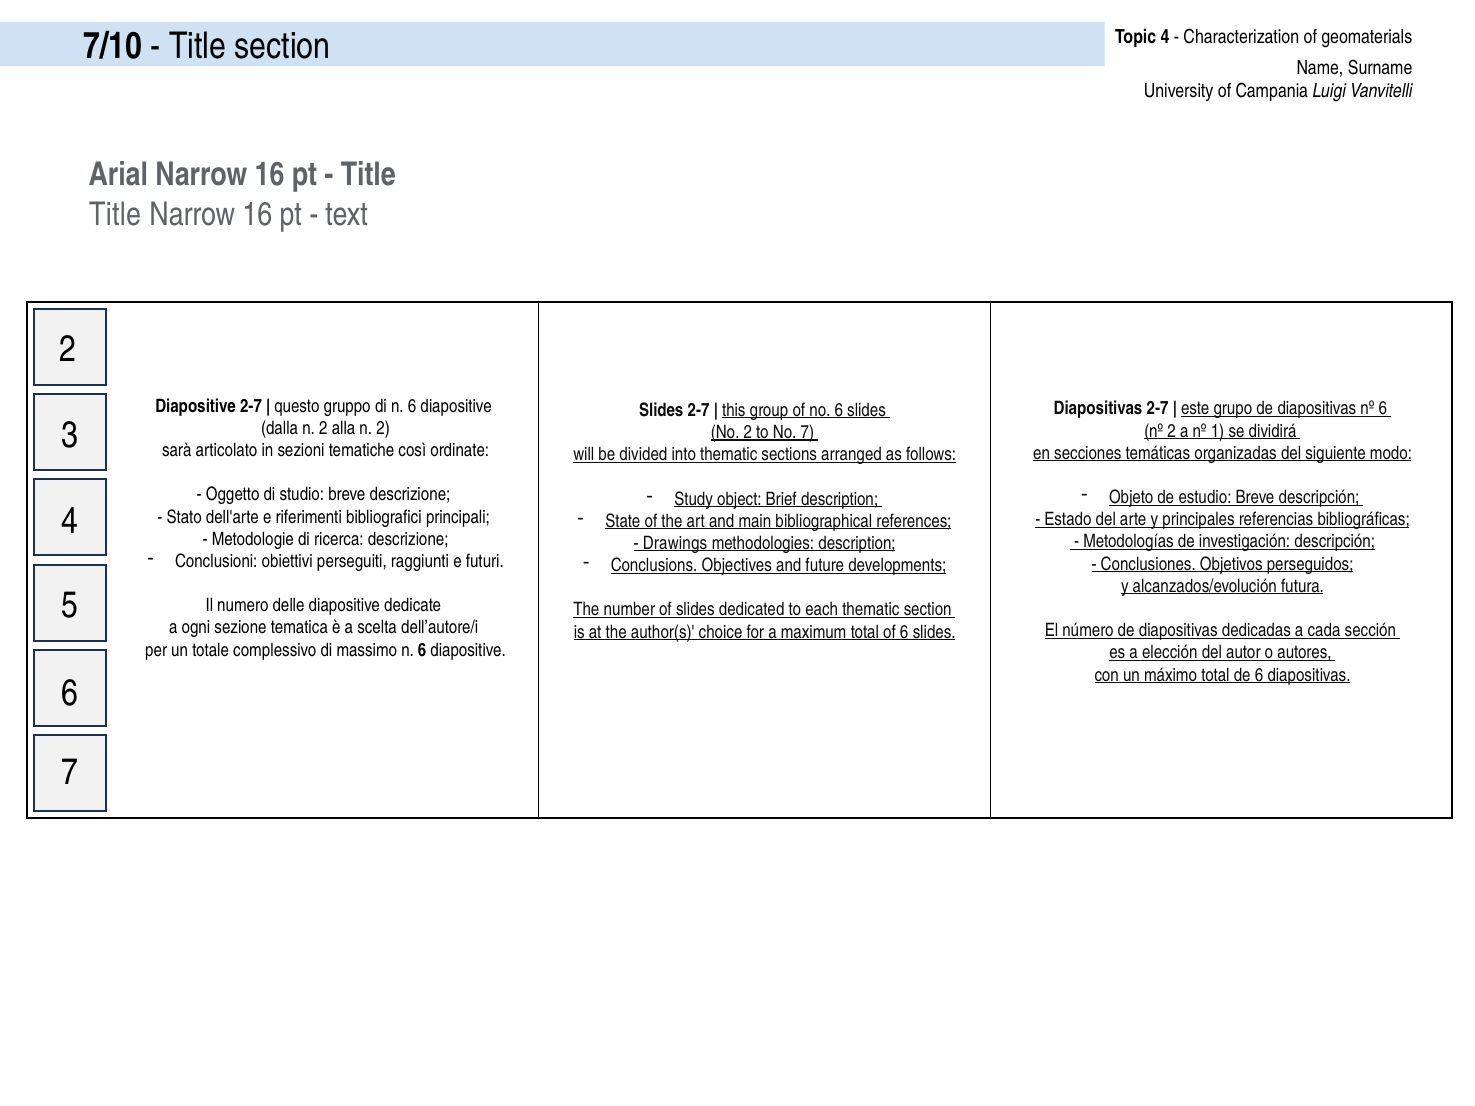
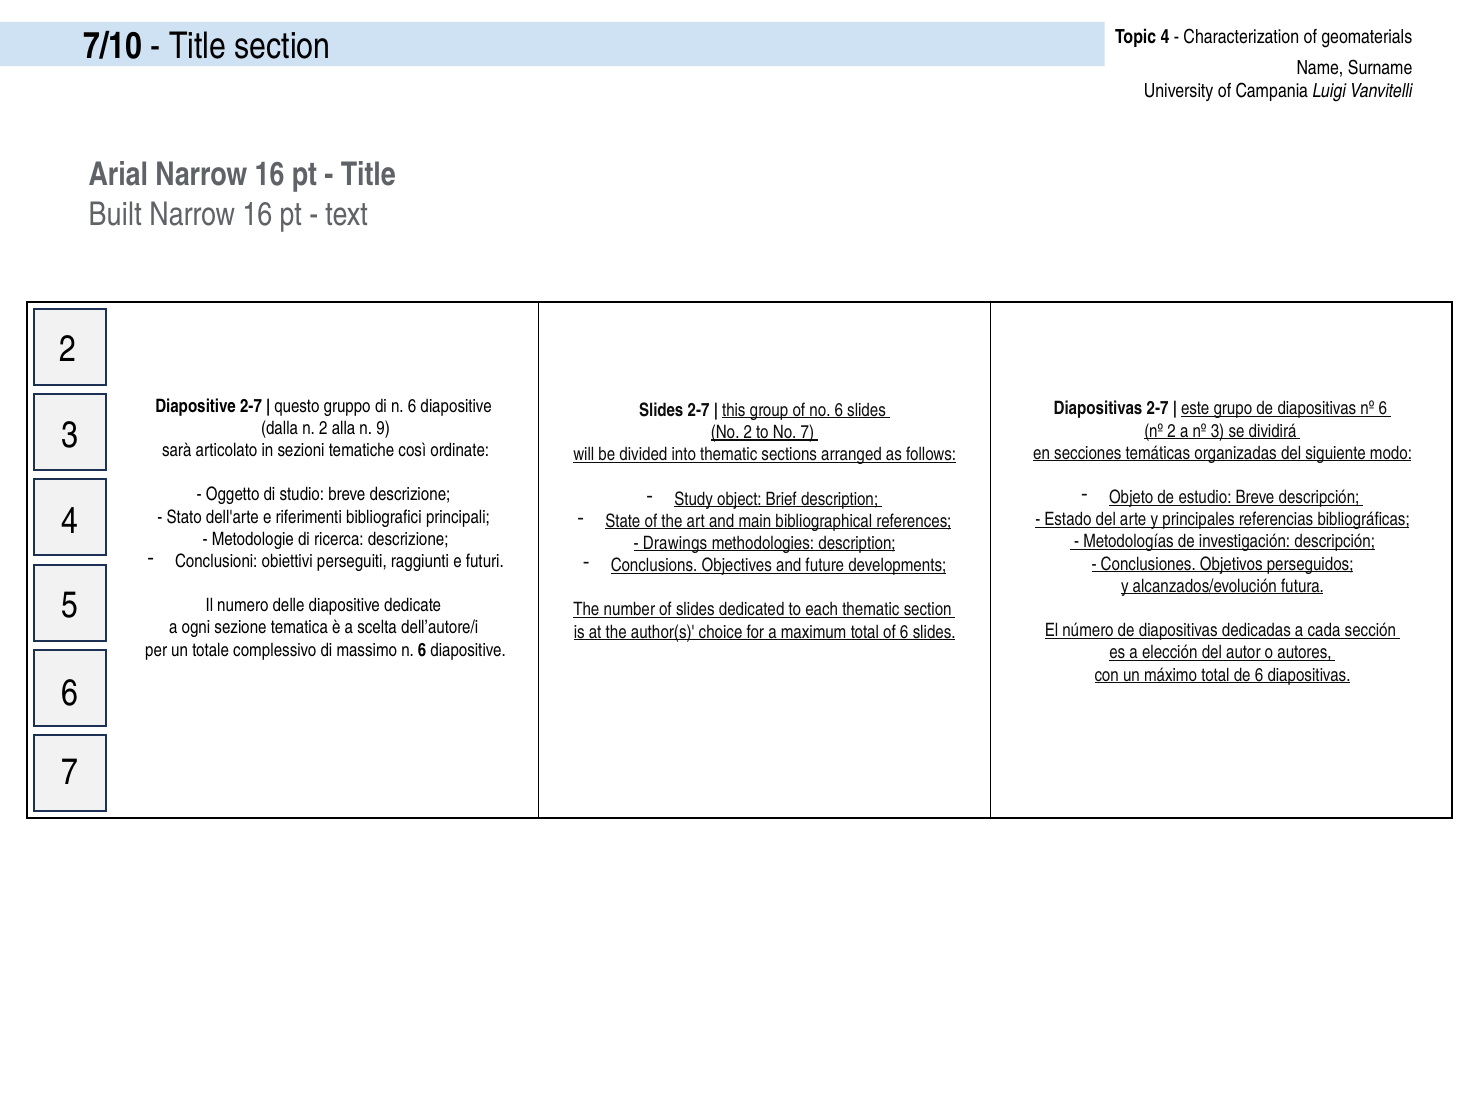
Title: Title -> Built (115, 214)
alla n 2: 2 -> 9 (383, 428)
nº 1: 1 -> 3 (1218, 431)
